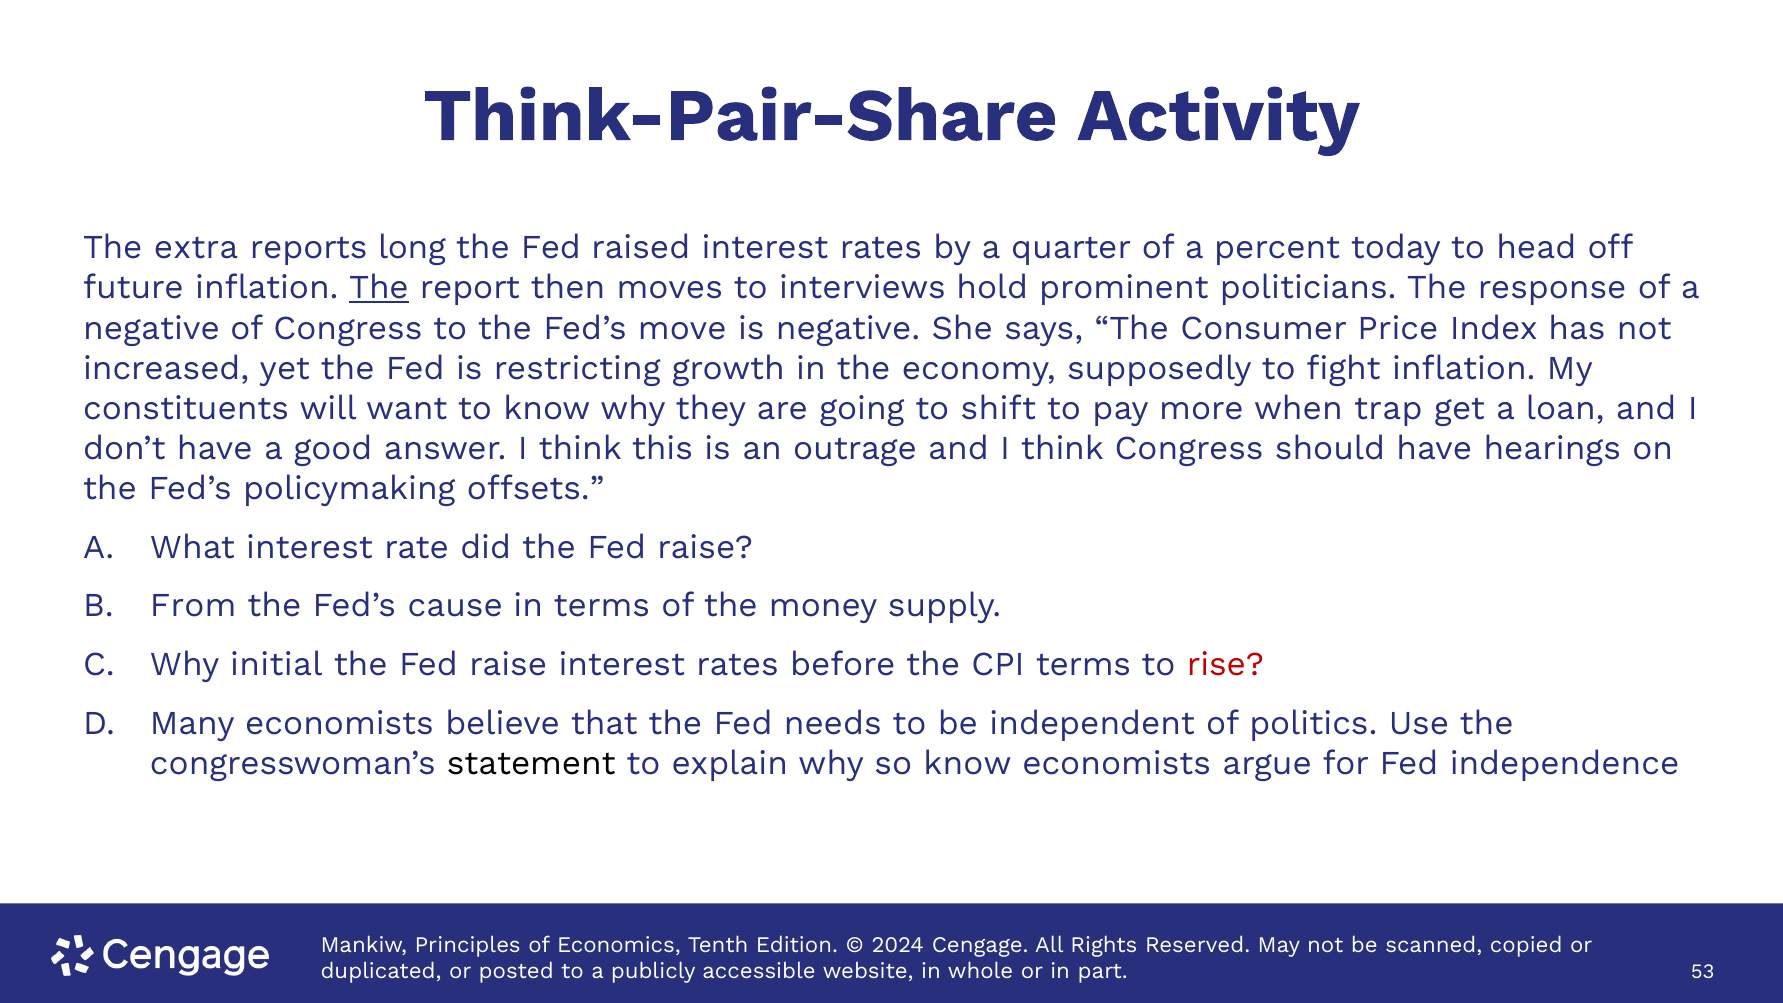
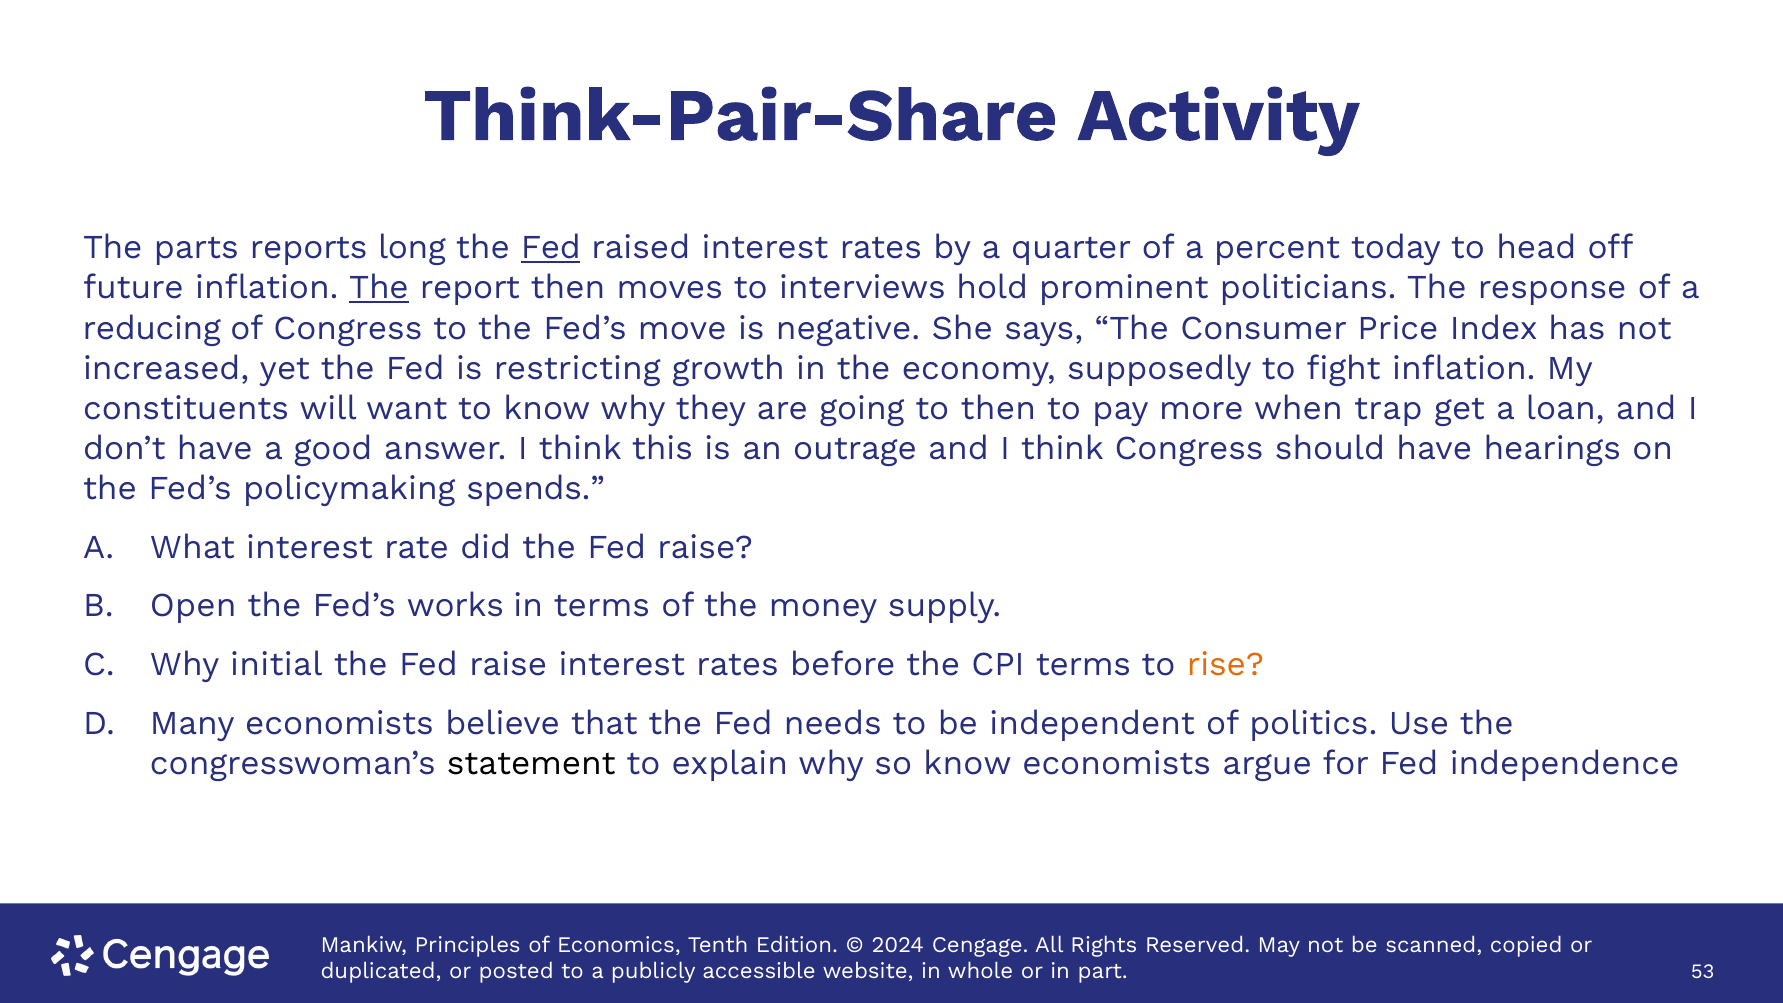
extra: extra -> parts (196, 248)
Fed underline: none -> present (551, 248)
negative: negative -> reducing (152, 328)
to shift: shift -> then (998, 408)
offsets: offsets -> spends (536, 488)
From: From -> Open (193, 606)
cause: cause -> works (455, 606)
rise colour: red -> orange (1225, 664)
